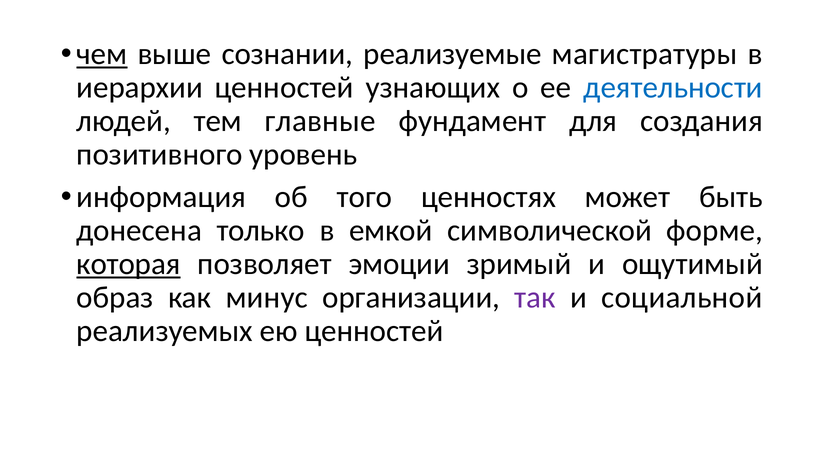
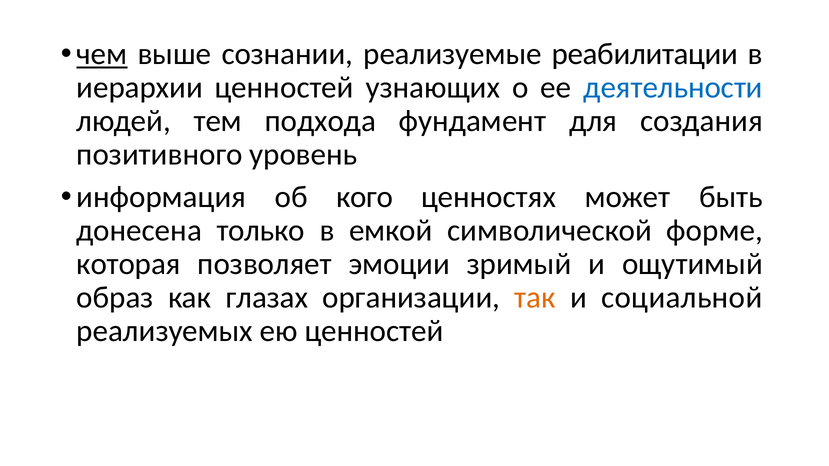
магистратуры: магистратуры -> реабилитации (645, 54)
главные: главные -> подхода (320, 121)
того: того -> кого (365, 197)
которая underline: present -> none (129, 264)
минус: минус -> глазах (267, 298)
так colour: purple -> orange (535, 298)
